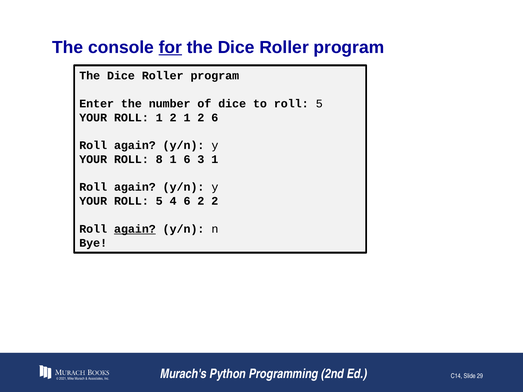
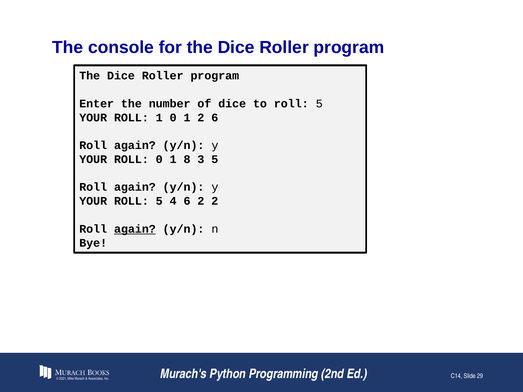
for underline: present -> none (170, 48)
ROLL 1 2: 2 -> 0 (173, 118)
ROLL 8: 8 -> 0 (159, 159)
1 6: 6 -> 8 (187, 159)
3 1: 1 -> 5 (215, 159)
